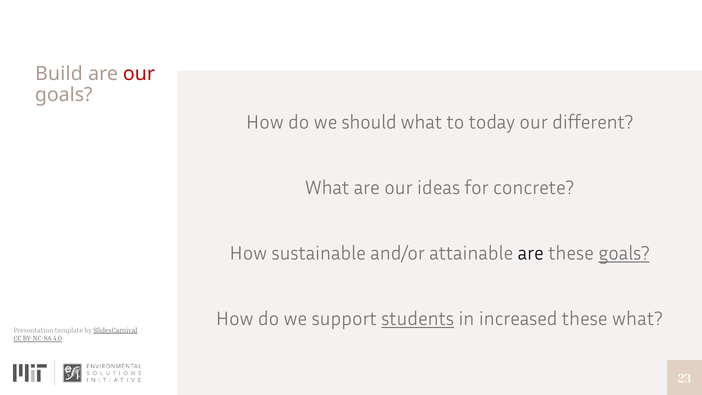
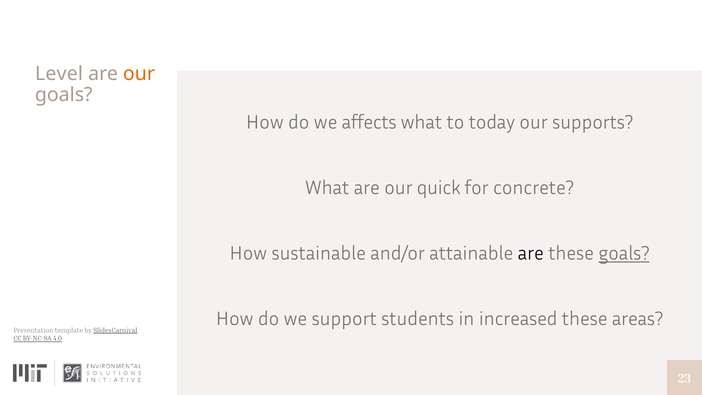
Build: Build -> Level (59, 74)
our colour: red -> orange (139, 74)
should: should -> affects (369, 122)
different: different -> supports (593, 122)
ideas: ideas -> quick (439, 188)
students underline: present -> none (418, 319)
these what: what -> areas (638, 319)
